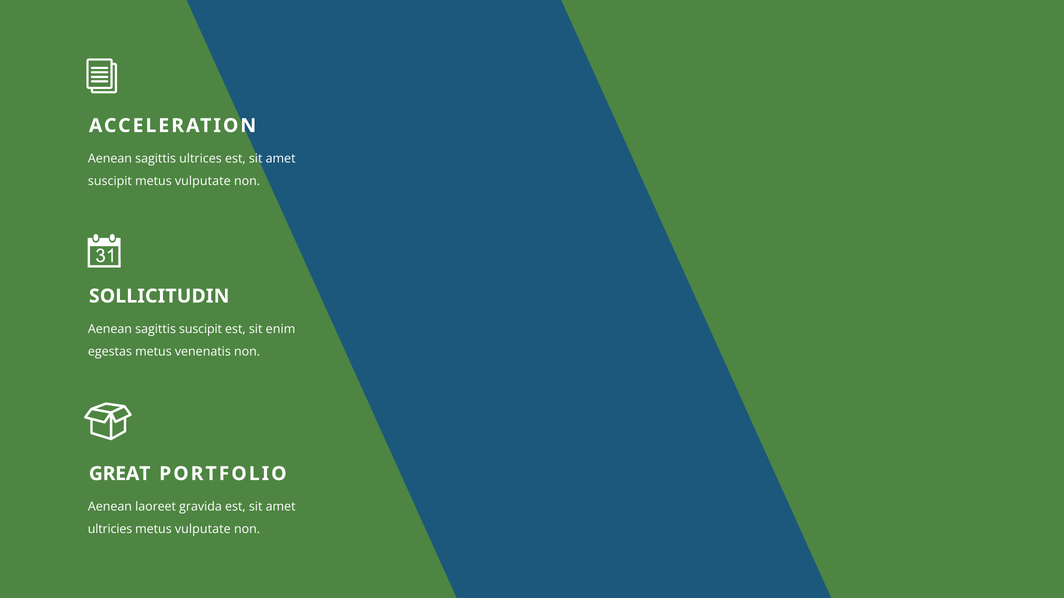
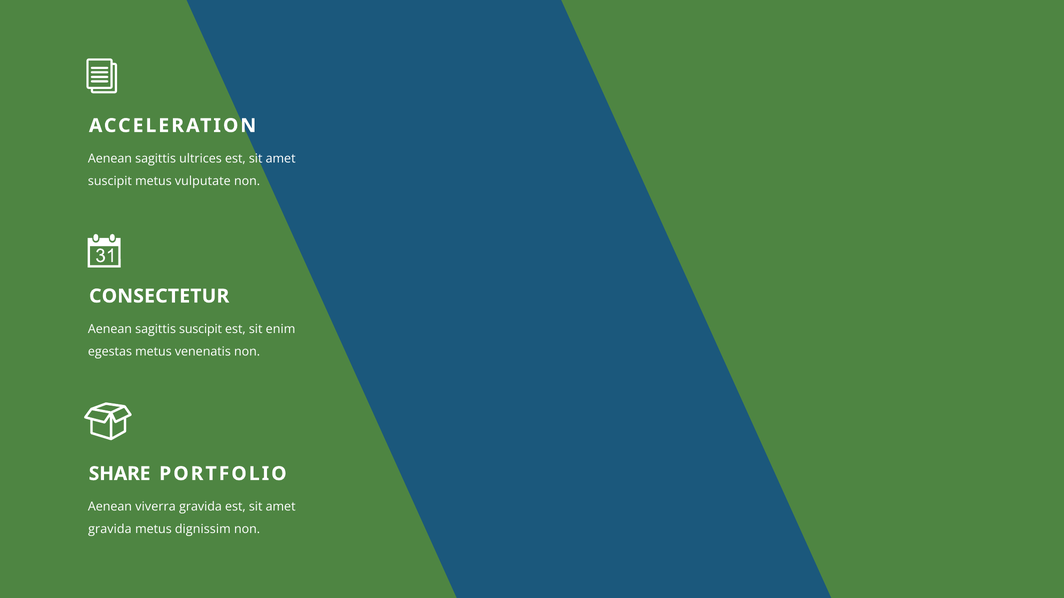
SOLLICITUDIN: SOLLICITUDIN -> CONSECTETUR (159, 296)
GREAT: GREAT -> SHARE (120, 474)
laoreet: laoreet -> viverra (156, 507)
ultricies: ultricies -> gravida (110, 529)
vulputate: vulputate -> dignissim (203, 529)
